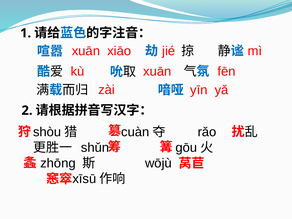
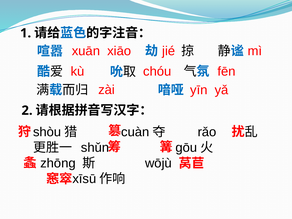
xuān: xuān -> chóu (157, 71)
